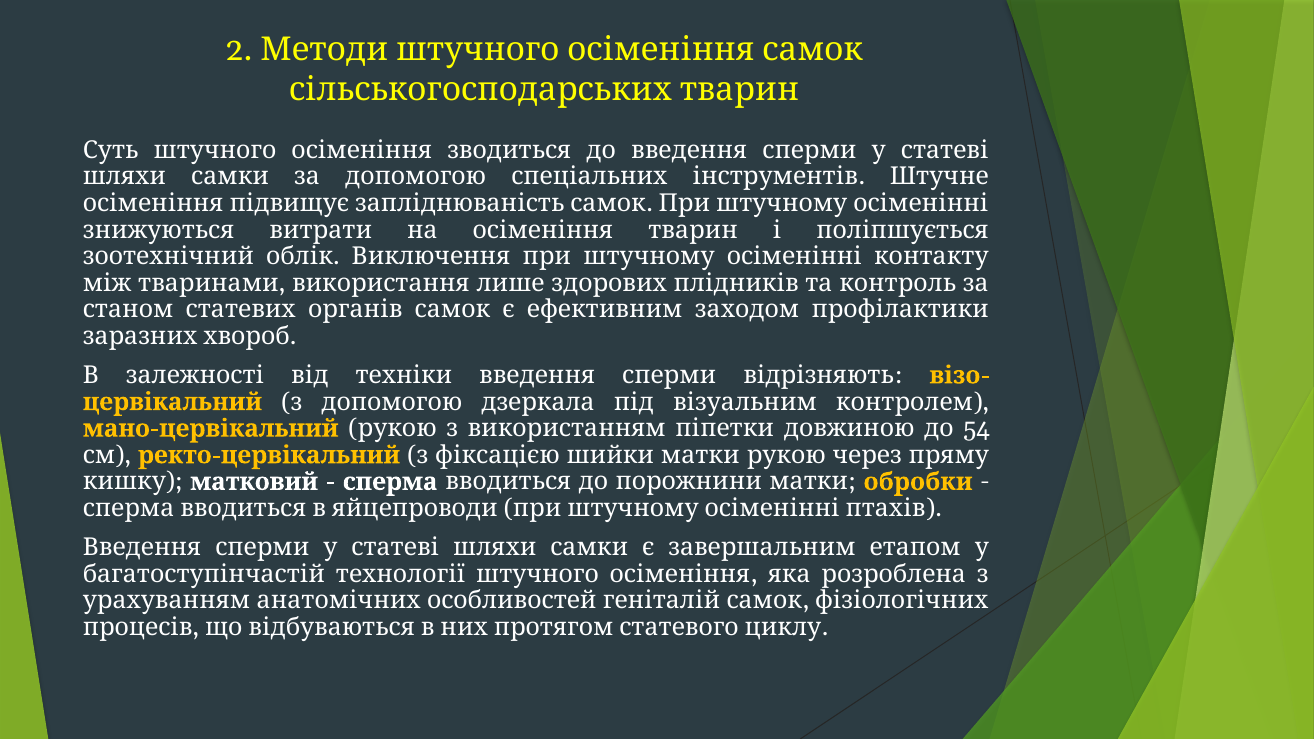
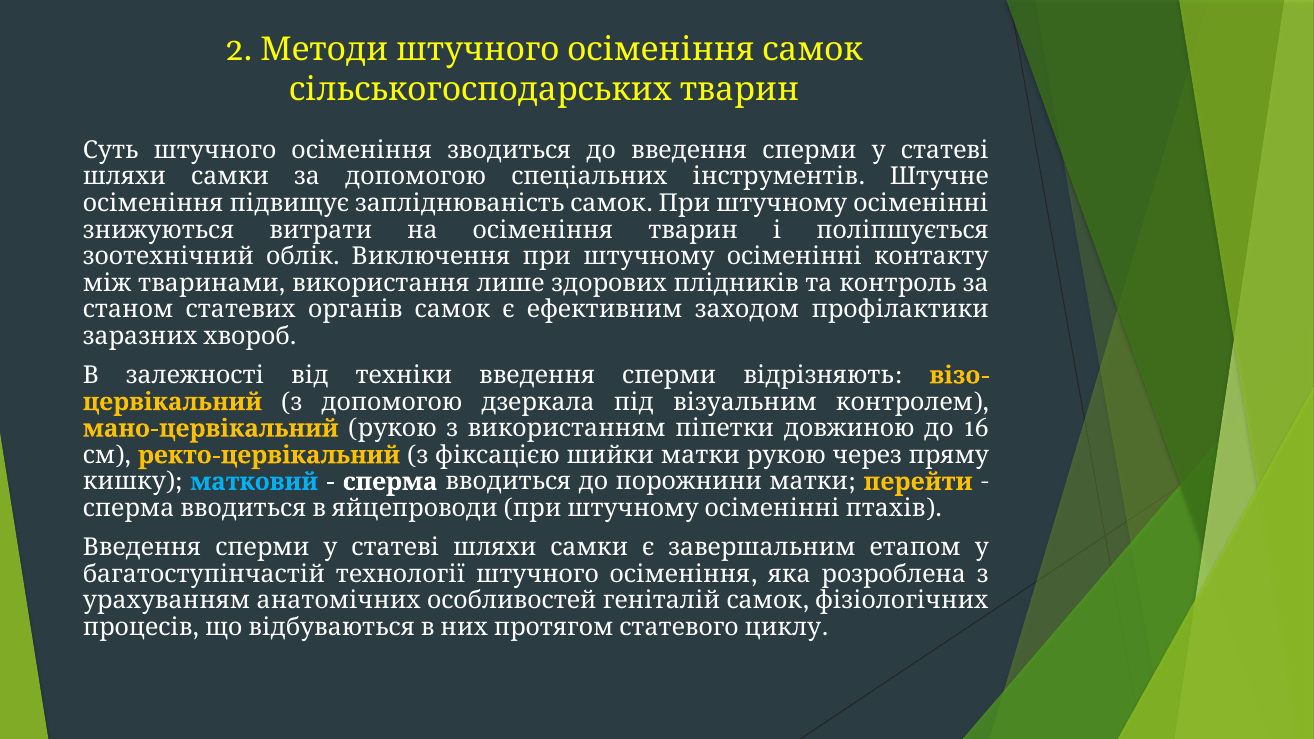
54: 54 -> 16 (976, 429)
матковий colour: white -> light blue (254, 482)
обробки: обробки -> перейти (918, 482)
